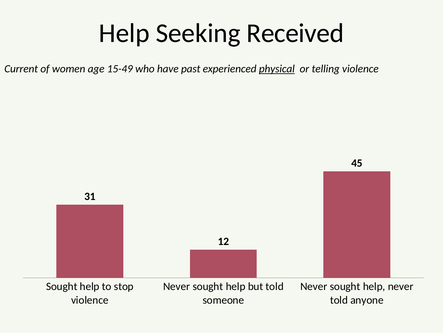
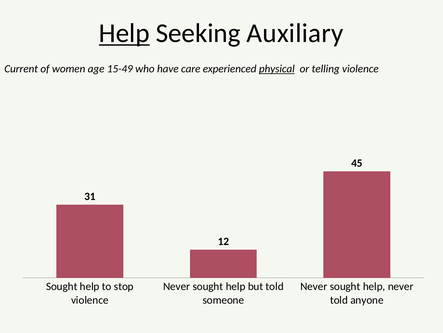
Help underline: none -> present (124, 33)
Received: Received -> Auxiliary (295, 33)
past: past -> care (191, 69)
